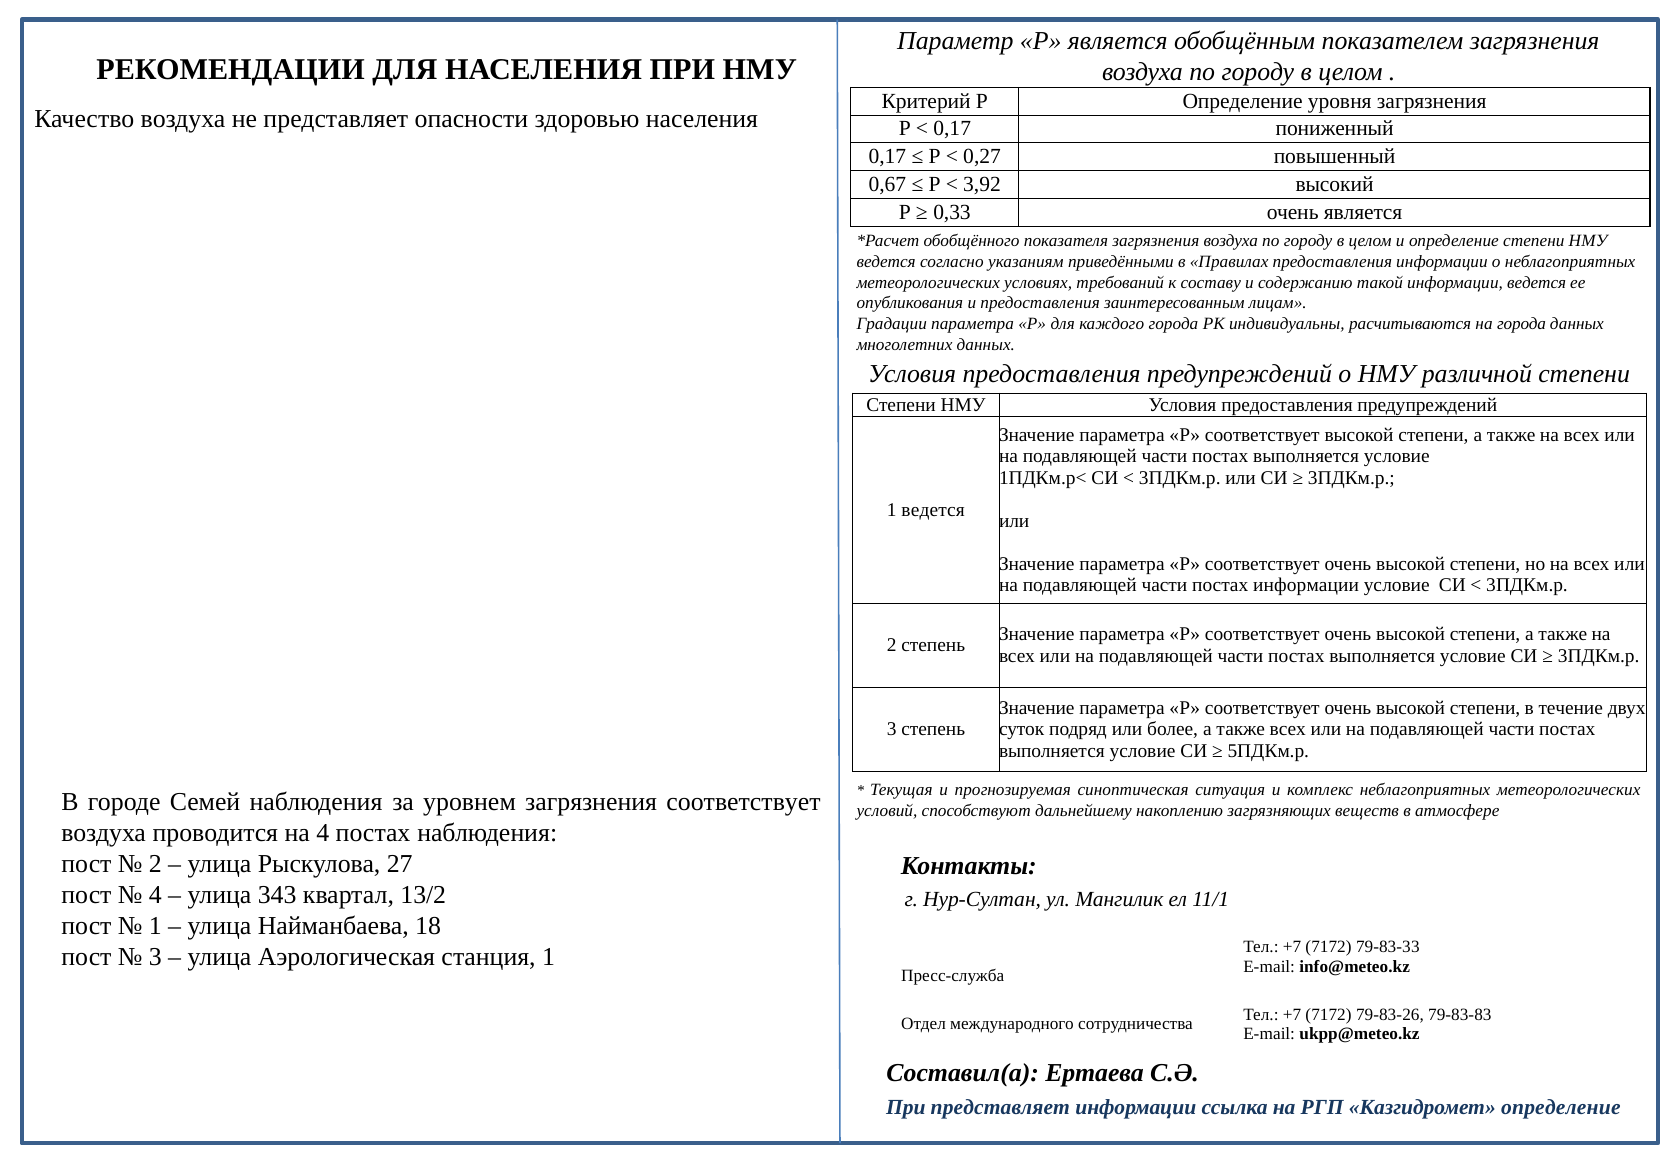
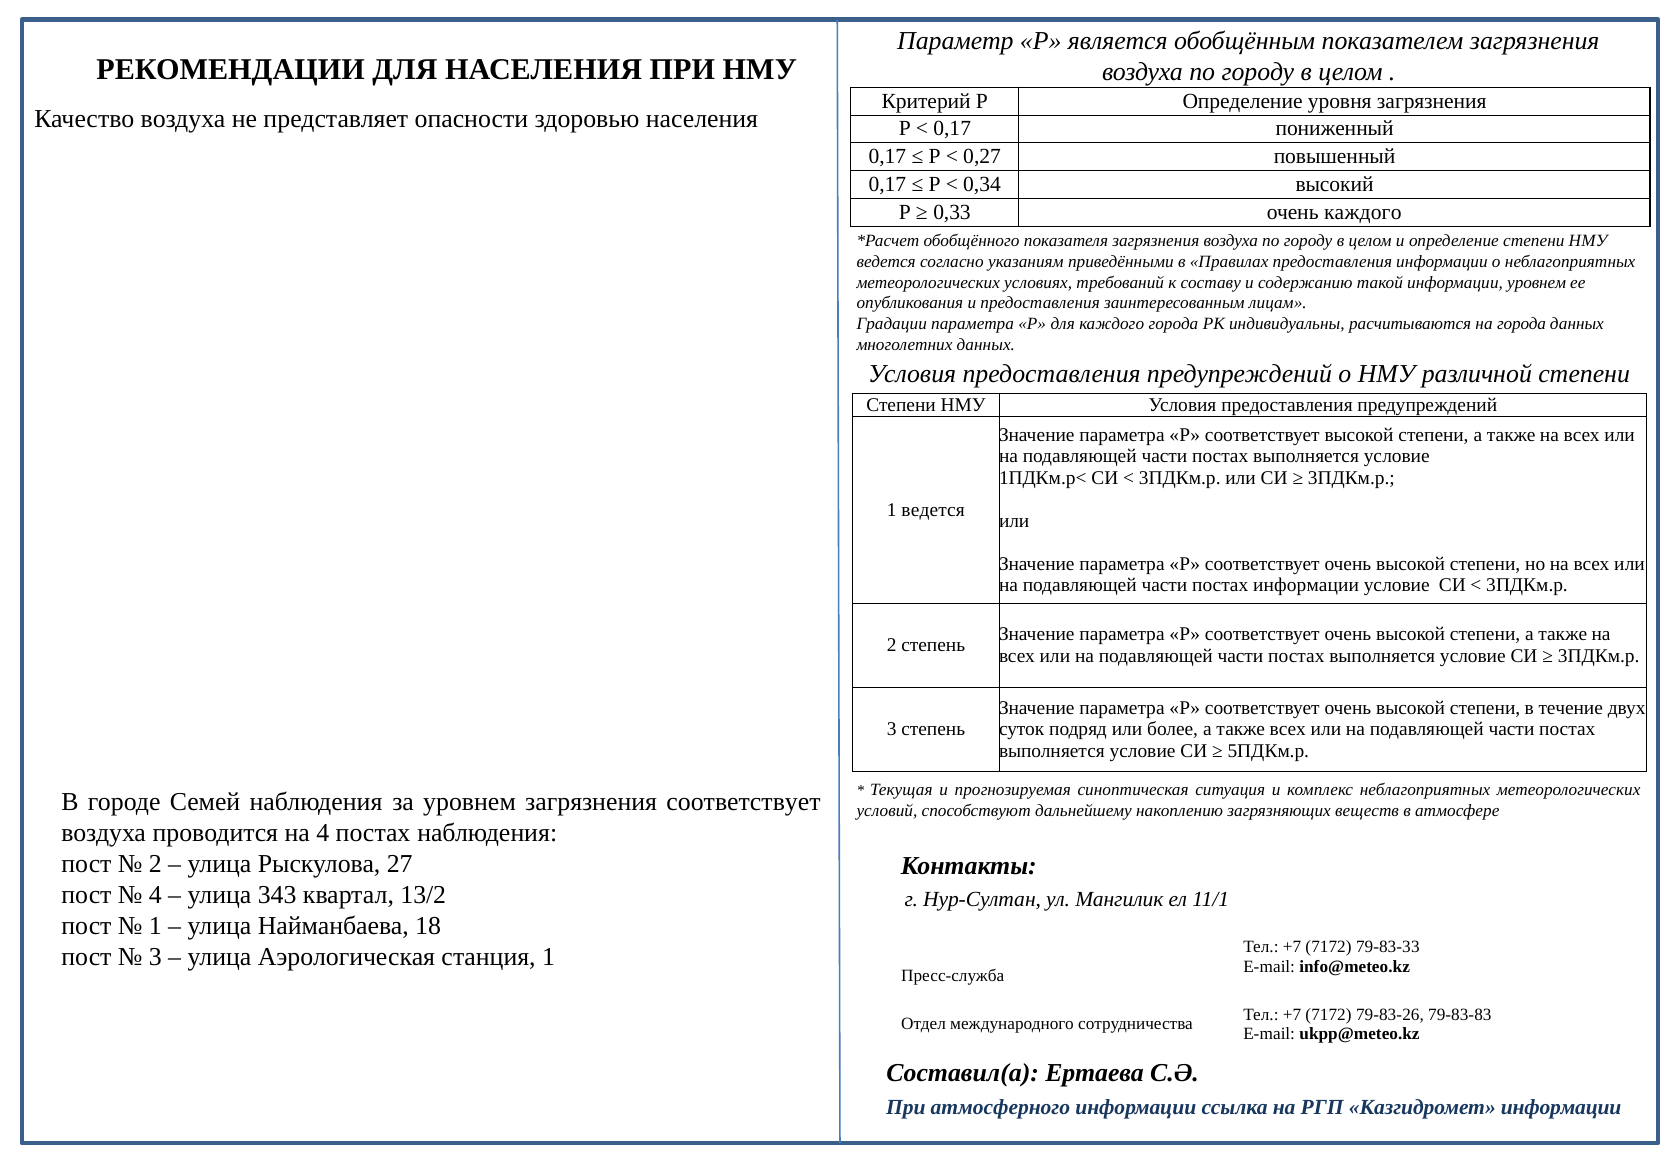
0,67: 0,67 -> 0,17 (887, 184)
3,92: 3,92 -> 0,34 (982, 184)
очень является: является -> каждого (1363, 212)
информации ведется: ведется -> уровнем (1537, 283)
При представляет: представляет -> атмосферного (1000, 1108)
Казгидромет определение: определение -> информации (1561, 1108)
